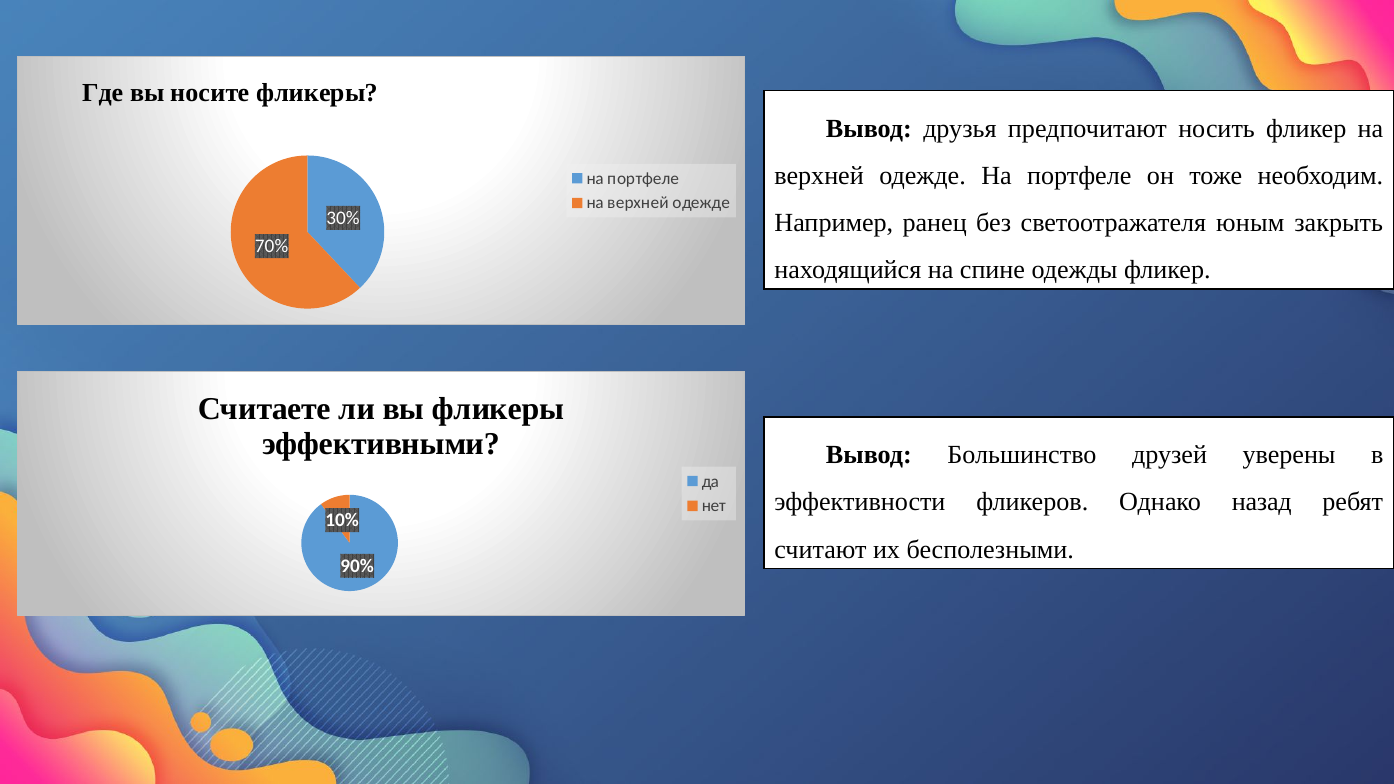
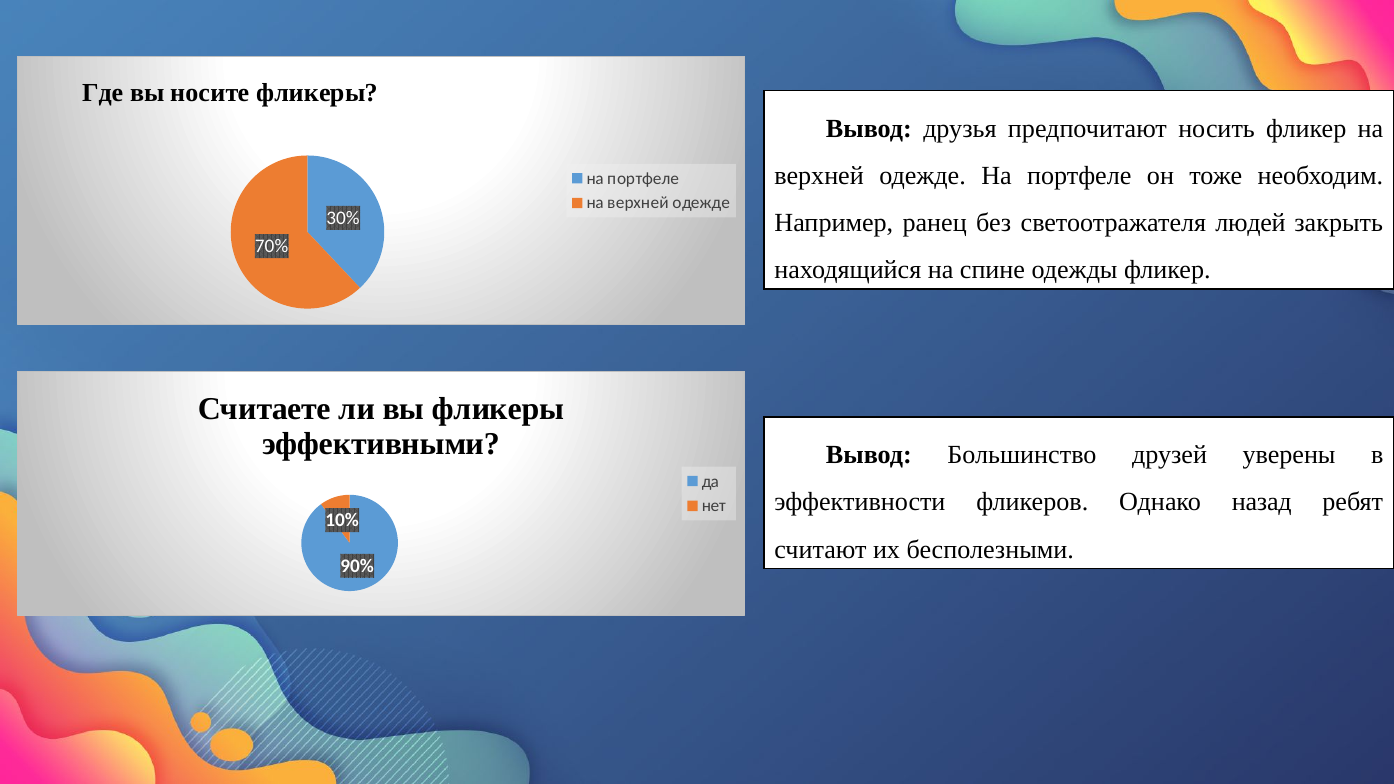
юным: юным -> людей (1251, 223)
